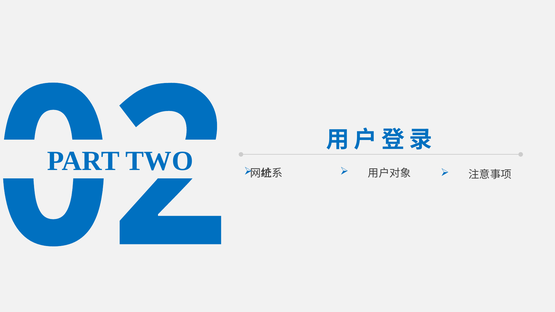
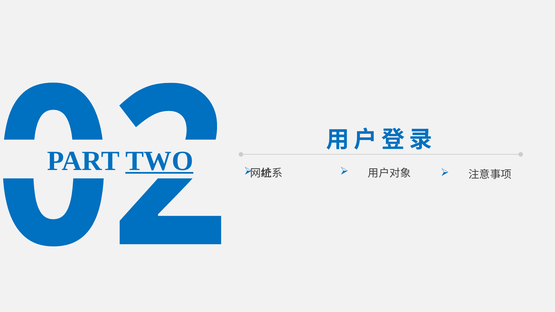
TWO underline: none -> present (159, 161)
